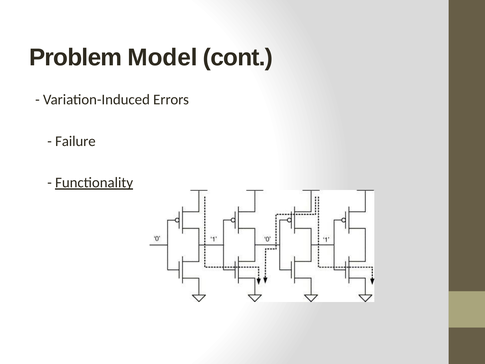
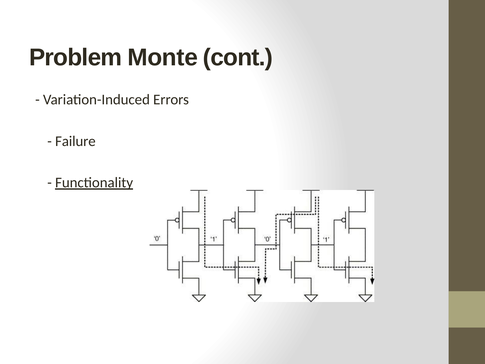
Model: Model -> Monte (163, 57)
